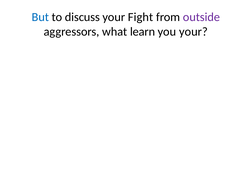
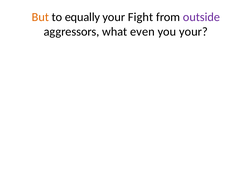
But colour: blue -> orange (40, 17)
discuss: discuss -> equally (82, 17)
learn: learn -> even (142, 32)
